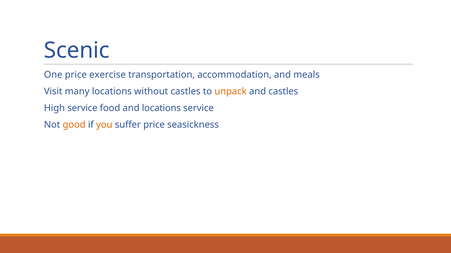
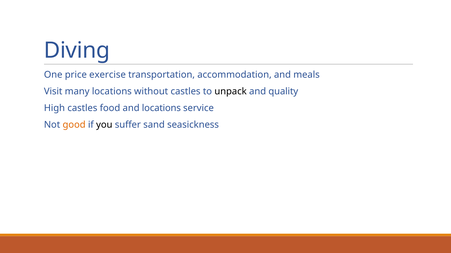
Scenic: Scenic -> Diving (77, 51)
unpack colour: orange -> black (231, 92)
and castles: castles -> quality (283, 92)
High service: service -> castles (82, 108)
you colour: orange -> black (104, 125)
suffer price: price -> sand (154, 125)
